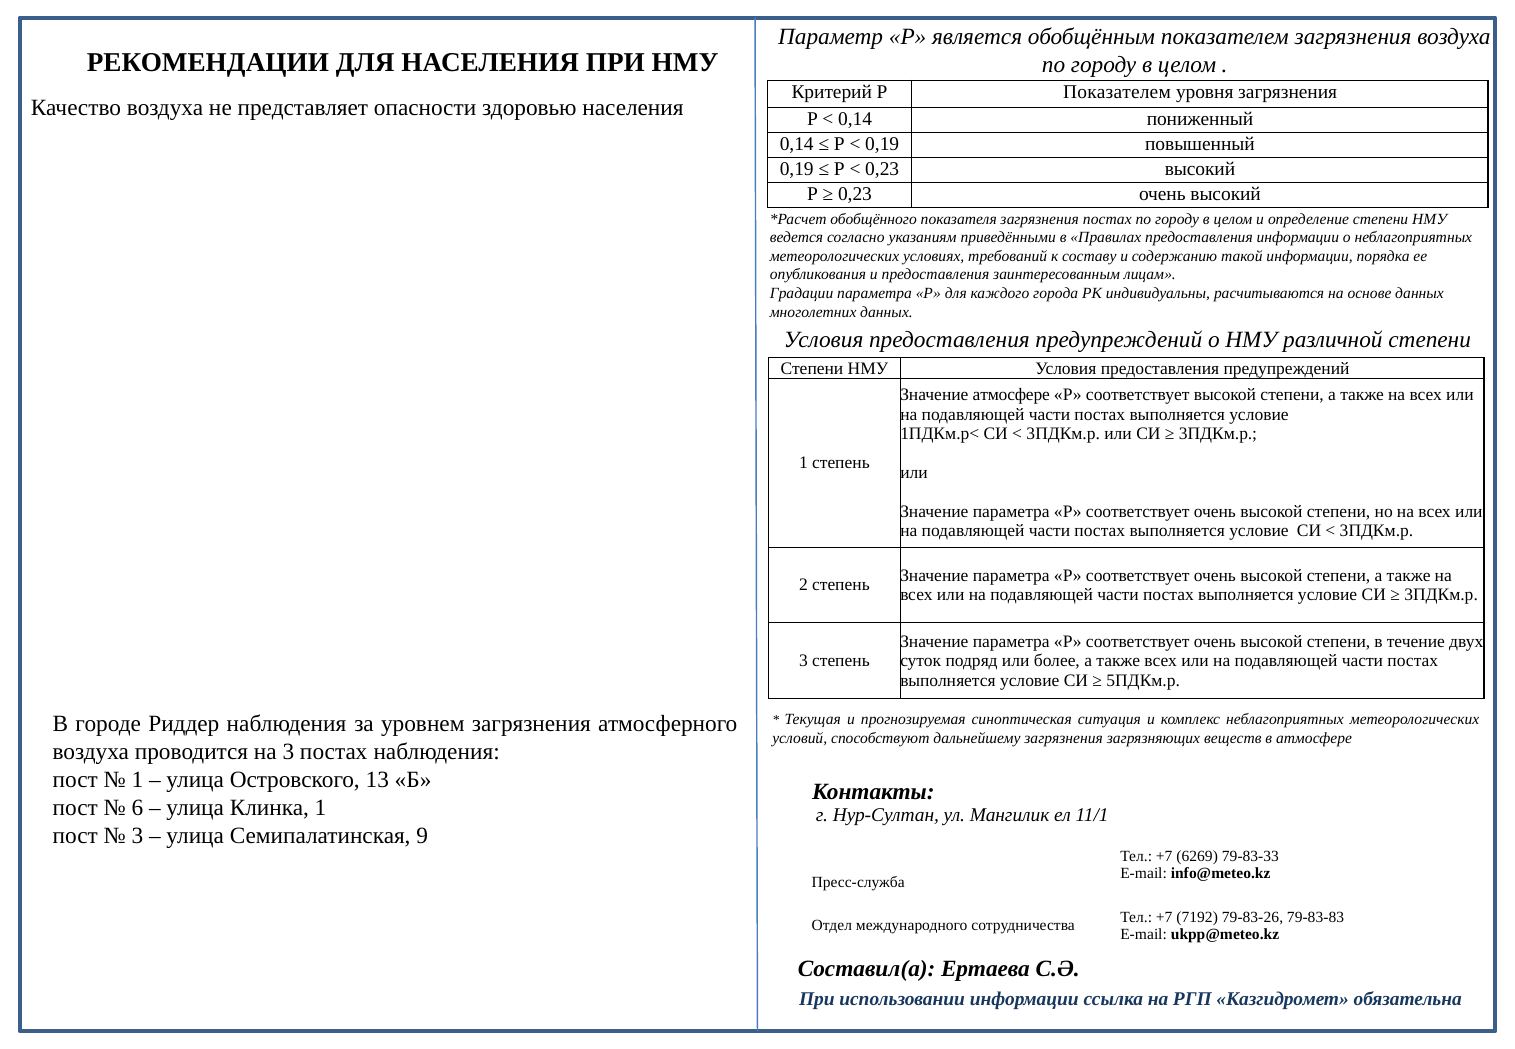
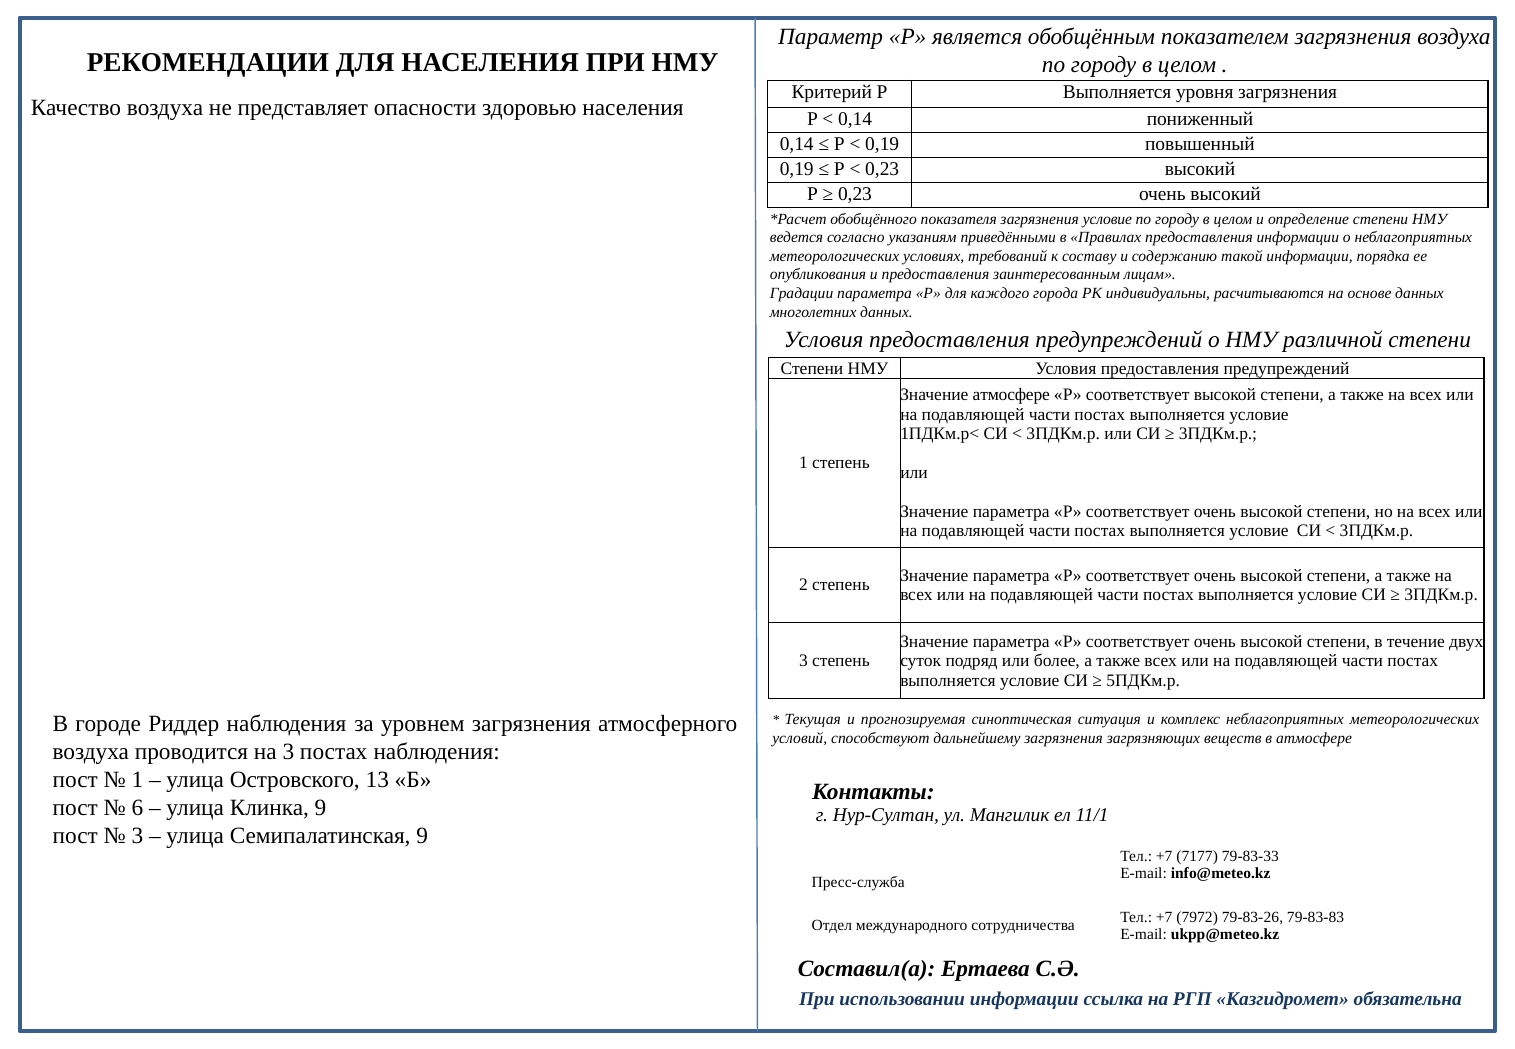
Р Показателем: Показателем -> Выполняется (1117, 92)
загрязнения постах: постах -> условие (1107, 219)
Клинка 1: 1 -> 9 (321, 808)
6269: 6269 -> 7177 (1197, 856)
7192: 7192 -> 7972 (1197, 917)
